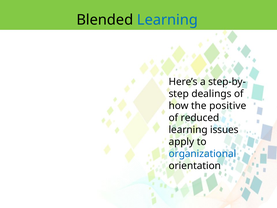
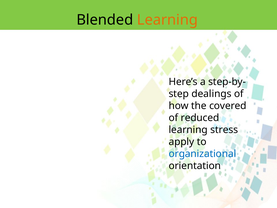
Learning colour: blue -> orange (167, 20)
positive: positive -> covered (228, 106)
issues: issues -> stress (224, 130)
